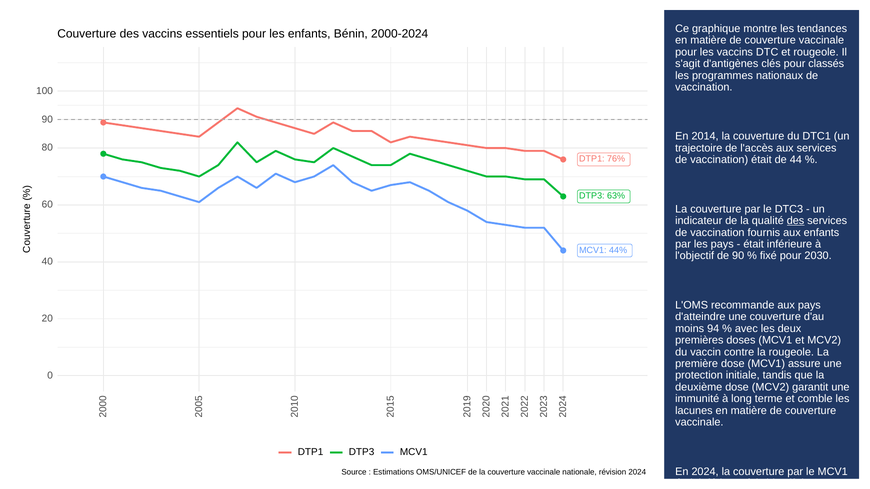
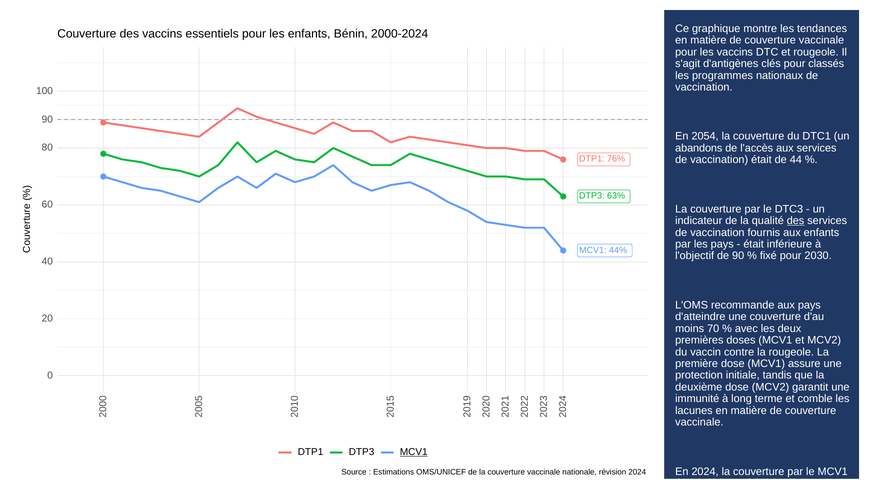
2014: 2014 -> 2054 (705, 136)
trajectoire: trajectoire -> abandons (699, 148)
94: 94 -> 70 (713, 329)
MCV1 underline: none -> present (414, 452)
